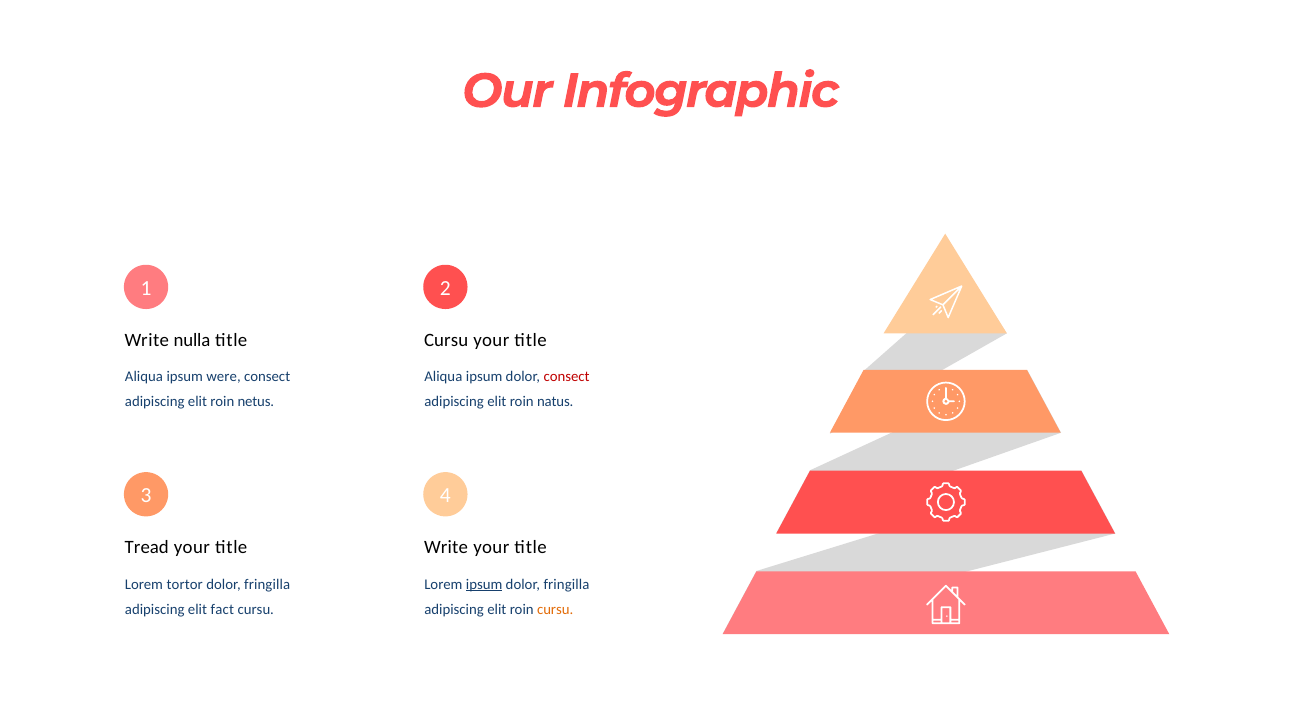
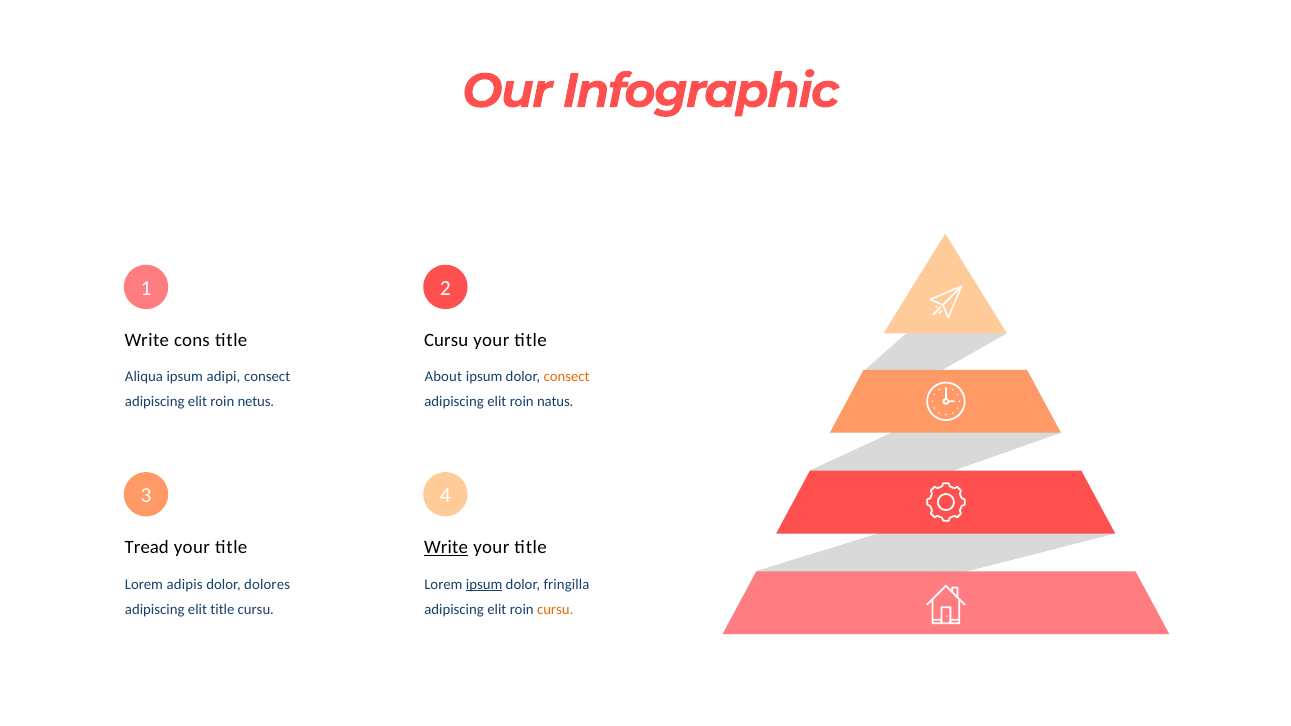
nulla: nulla -> cons (192, 340)
were: were -> adipi (223, 377)
Aliqua: Aliqua -> About (443, 377)
consect colour: red -> orange (567, 377)
Write underline: none -> present (446, 548)
tortor: tortor -> adipis (185, 585)
fringilla: fringilla -> dolores (267, 585)
elit fact: fact -> title (222, 609)
